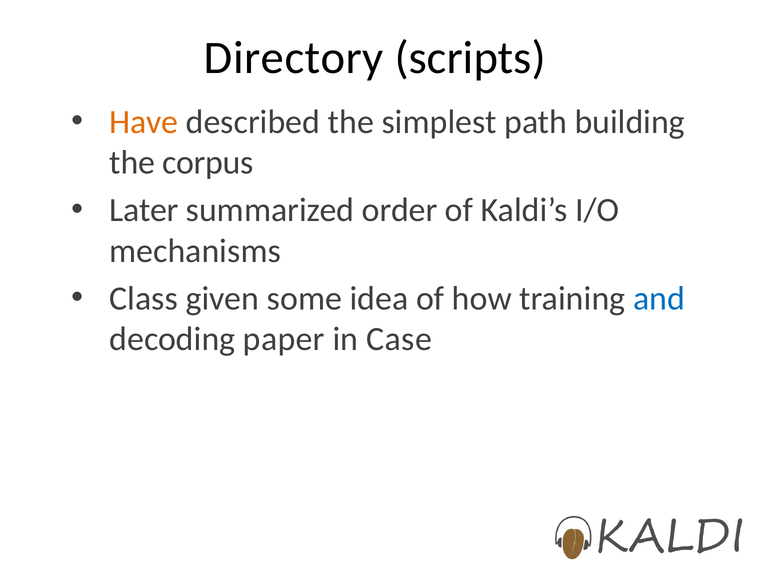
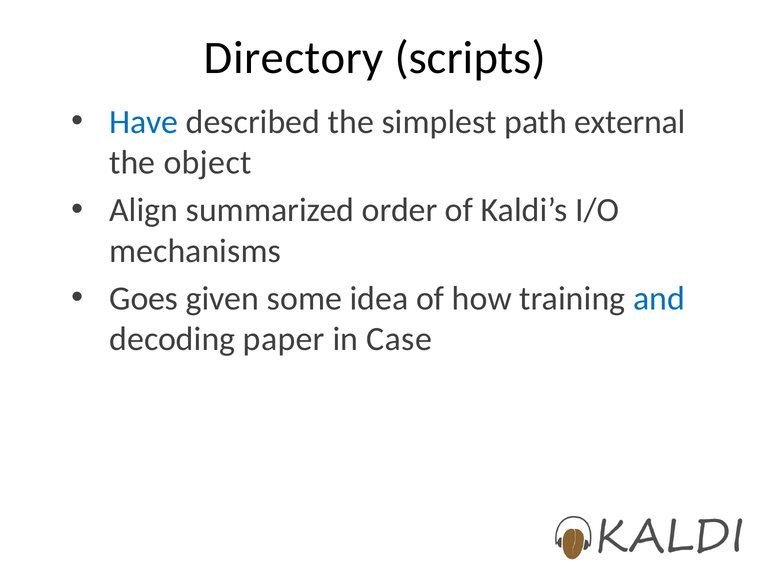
Have colour: orange -> blue (144, 122)
building: building -> external (630, 122)
corpus: corpus -> object (208, 163)
Later: Later -> Align (144, 210)
Class: Class -> Goes (144, 298)
